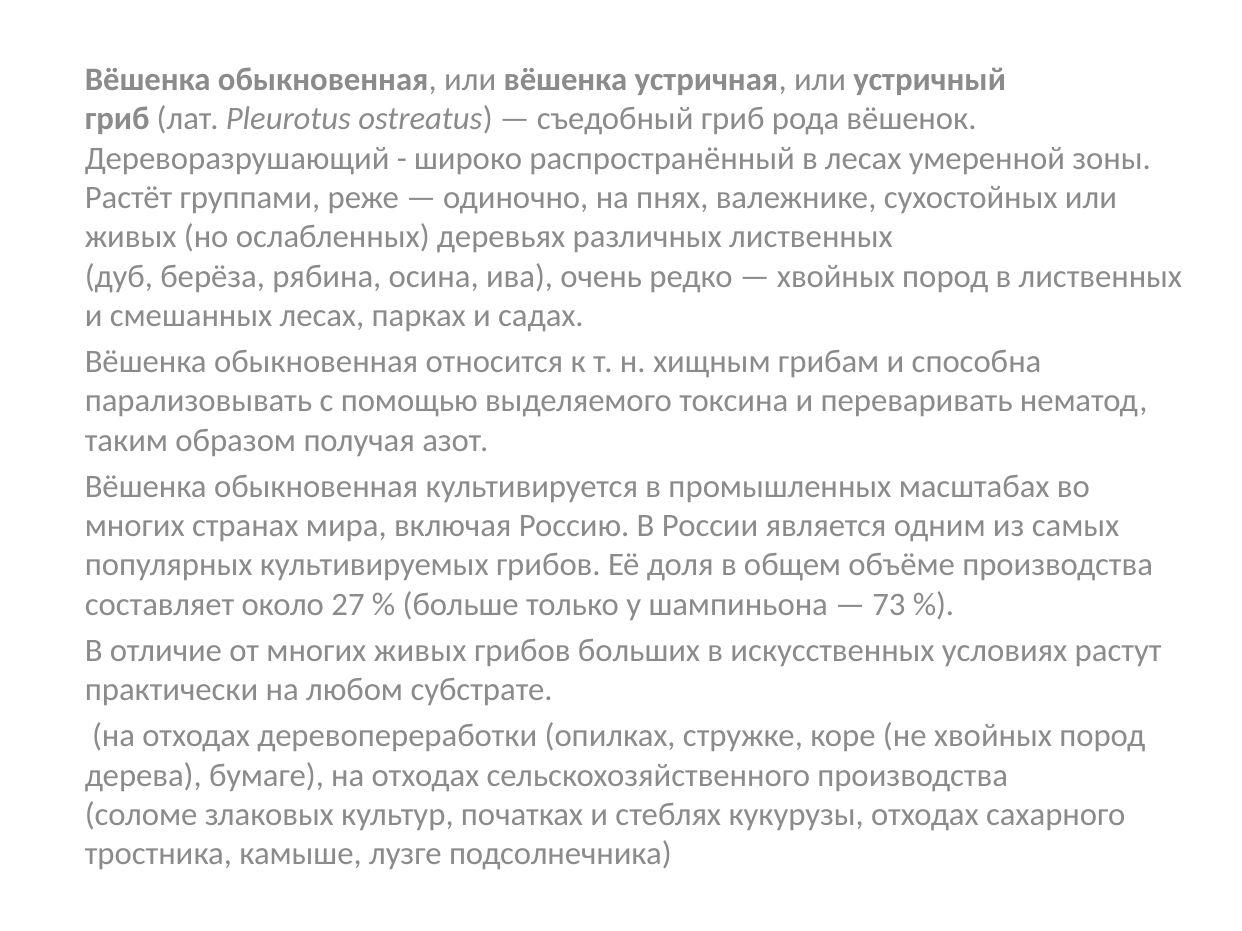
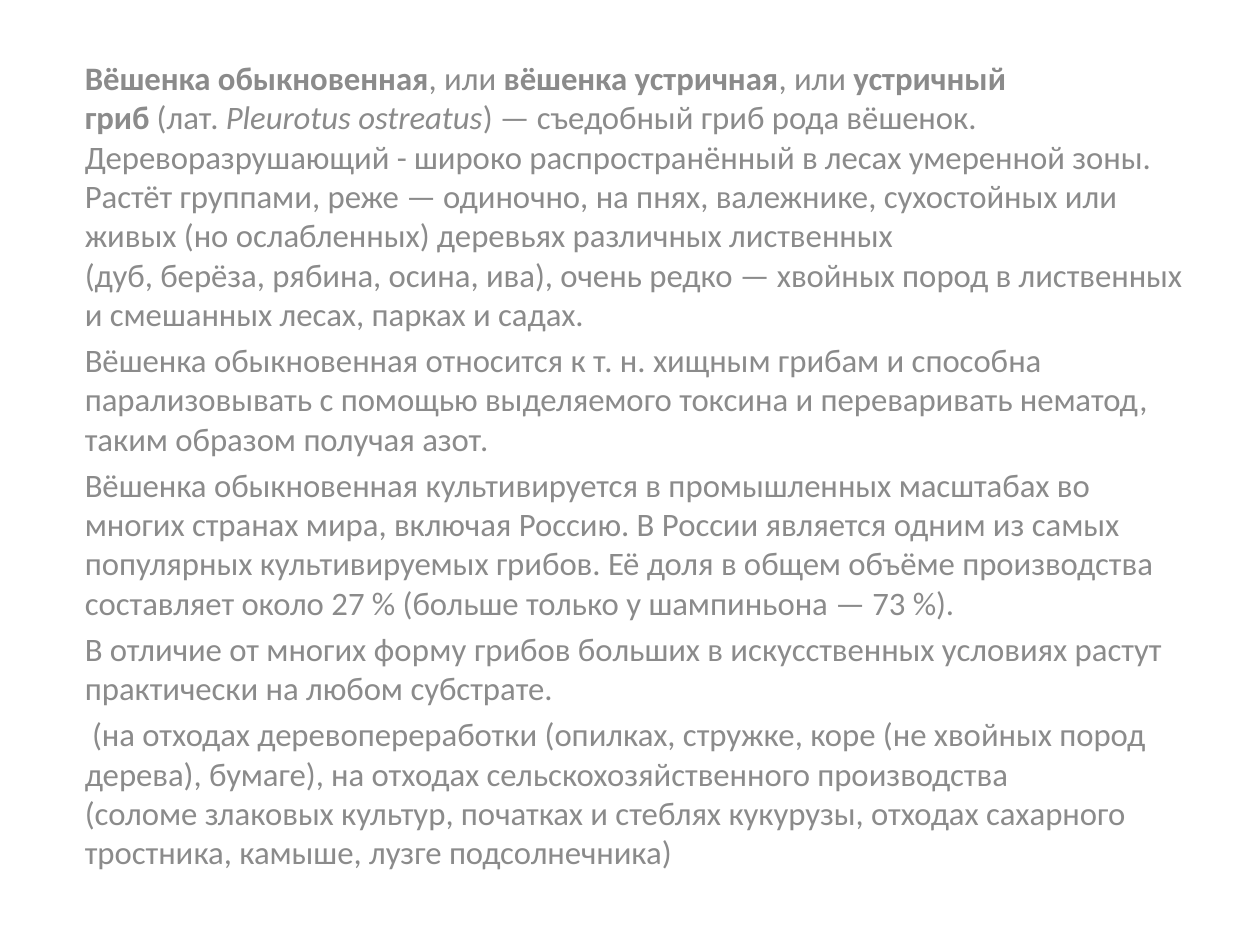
многих живых: живых -> форму (420, 651)
